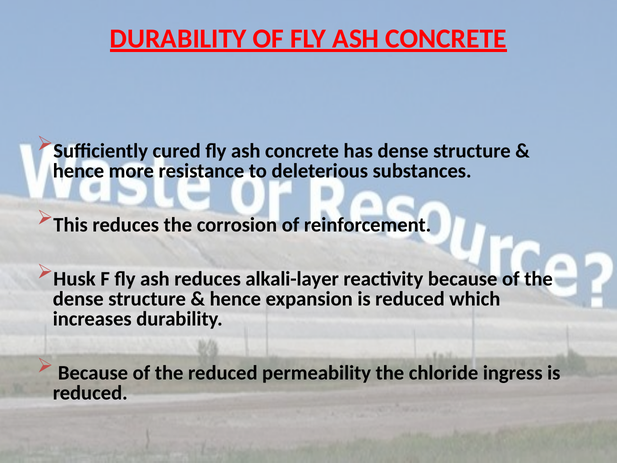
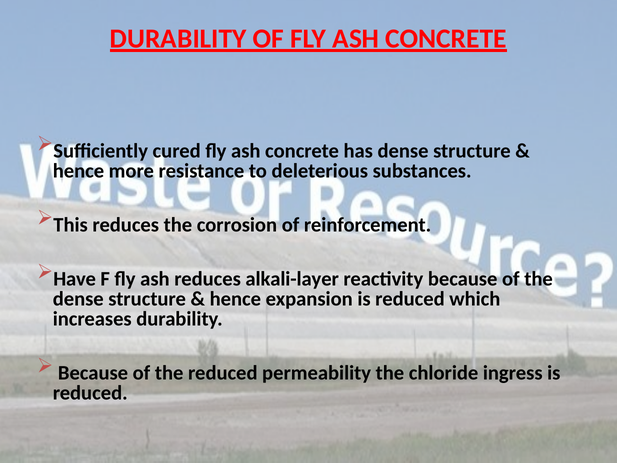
Husk: Husk -> Have (75, 279)
